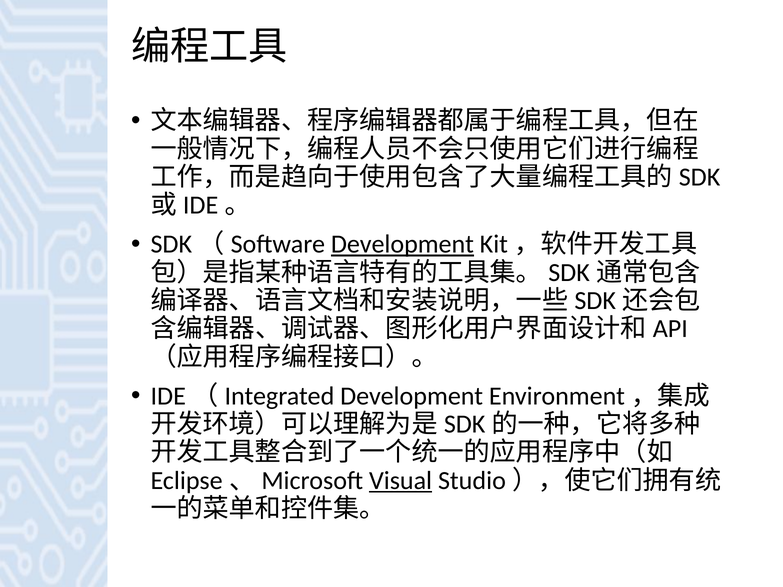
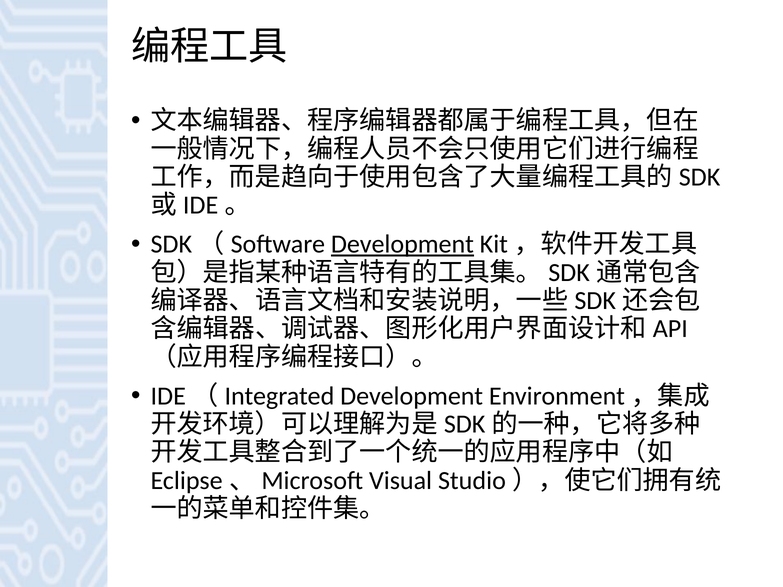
Visual underline: present -> none (401, 481)
